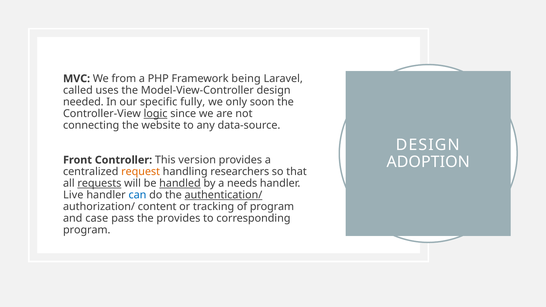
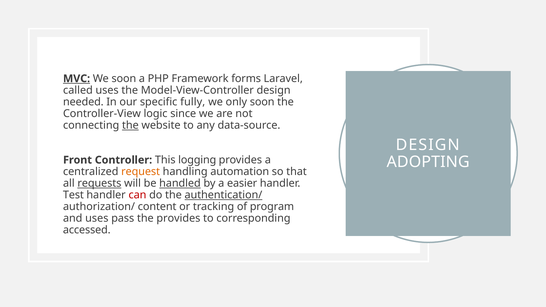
MVC underline: none -> present (77, 79)
We from: from -> soon (124, 79)
being: being -> forms (246, 79)
logic underline: present -> none (156, 114)
the underline: none -> present (130, 125)
ADOPTION: ADOPTION -> ADOPTING (428, 162)
version: version -> logging (197, 160)
researchers: researchers -> automation (240, 172)
needs: needs -> easier (242, 183)
Live: Live -> Test (73, 195)
can colour: blue -> red (137, 195)
and case: case -> uses (97, 218)
program: program -> accessed (87, 230)
